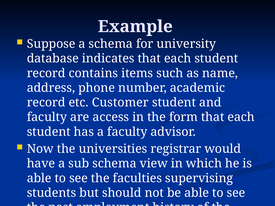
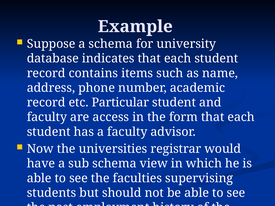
Customer: Customer -> Particular (120, 103)
